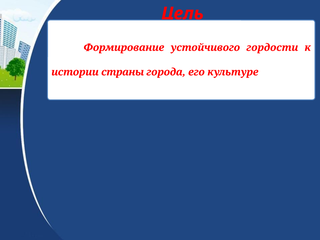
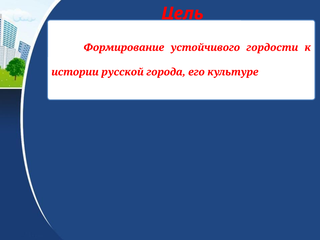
страны: страны -> русской (123, 72)
